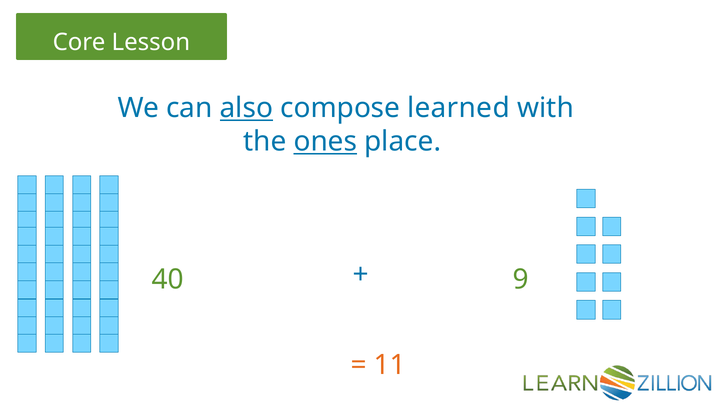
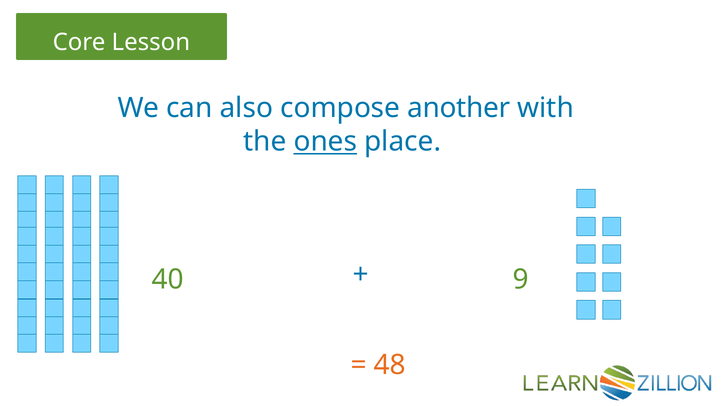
also underline: present -> none (246, 108)
learned: learned -> another (459, 108)
11: 11 -> 48 (390, 364)
